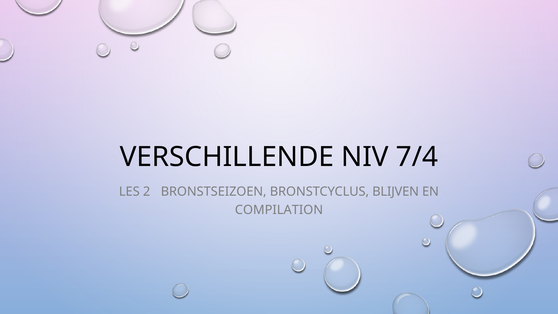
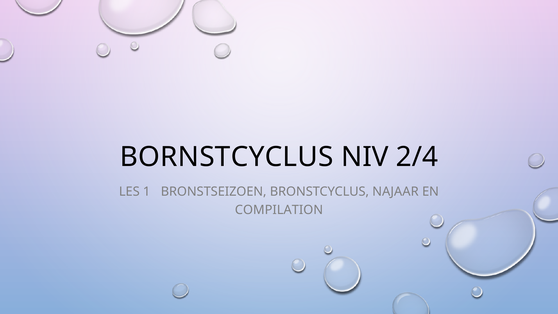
VERSCHILLENDE: VERSCHILLENDE -> BORNSTCYCLUS (227, 157)
7/4: 7/4 -> 2/4 (417, 157)
2: 2 -> 1 (147, 192)
BLIJVEN: BLIJVEN -> NAJAAR (395, 192)
